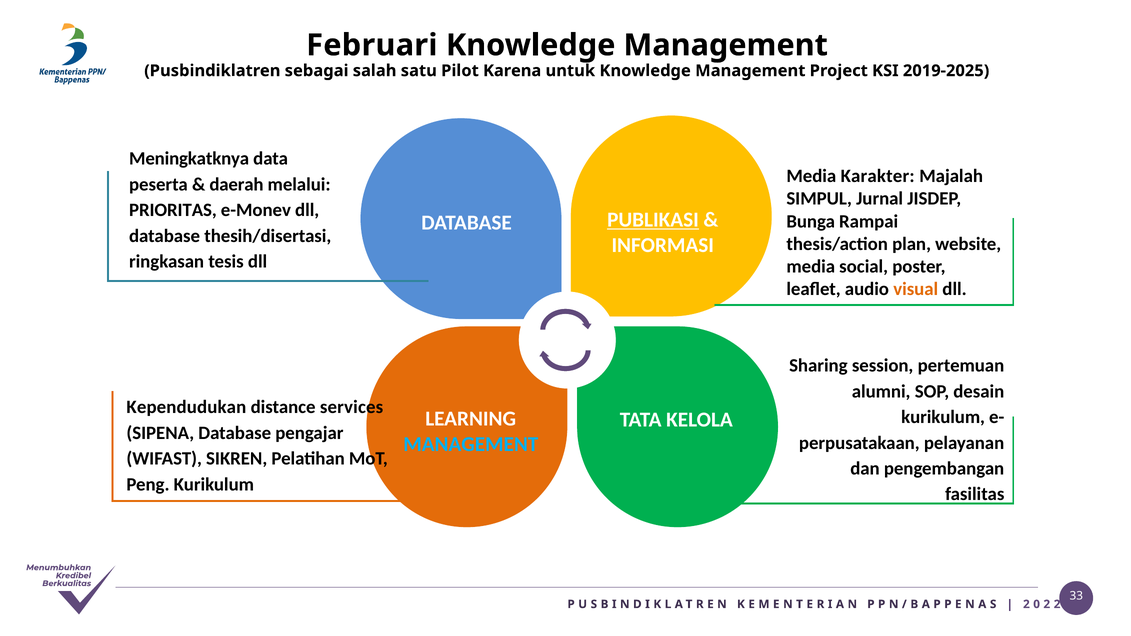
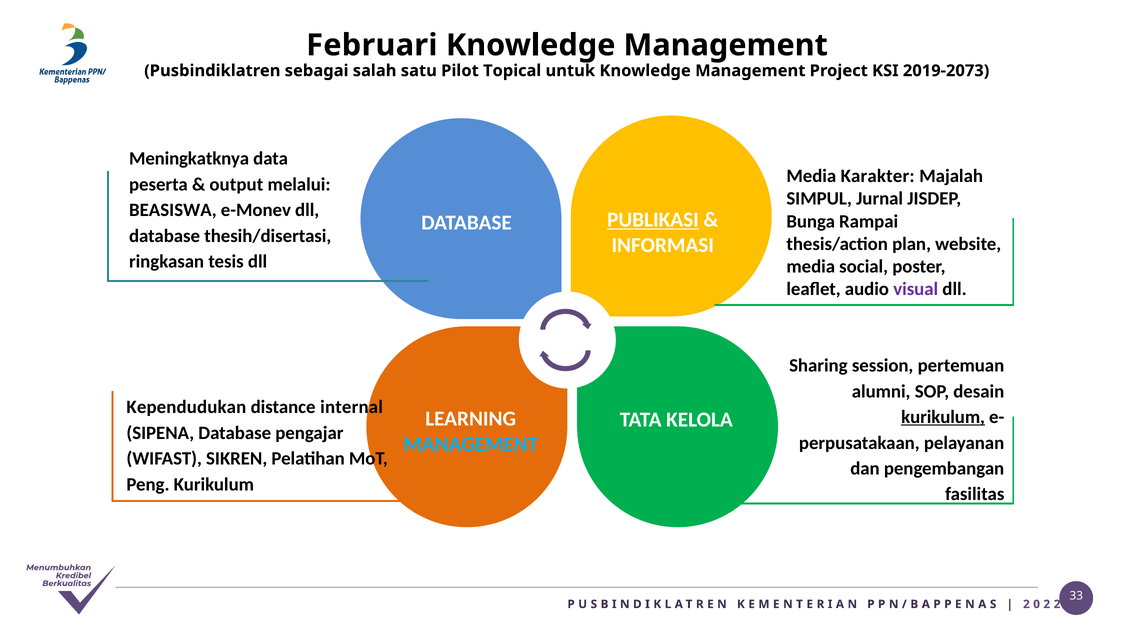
Karena: Karena -> Topical (512, 71)
2019-2025: 2019-2025 -> 2019-2073 (946, 71)
daerah: daerah -> output (236, 184)
PRIORITAS: PRIORITAS -> BEASISWA (173, 210)
visual colour: orange -> purple (916, 289)
services: services -> internal (352, 407)
kurikulum underline: none -> present (943, 417)
